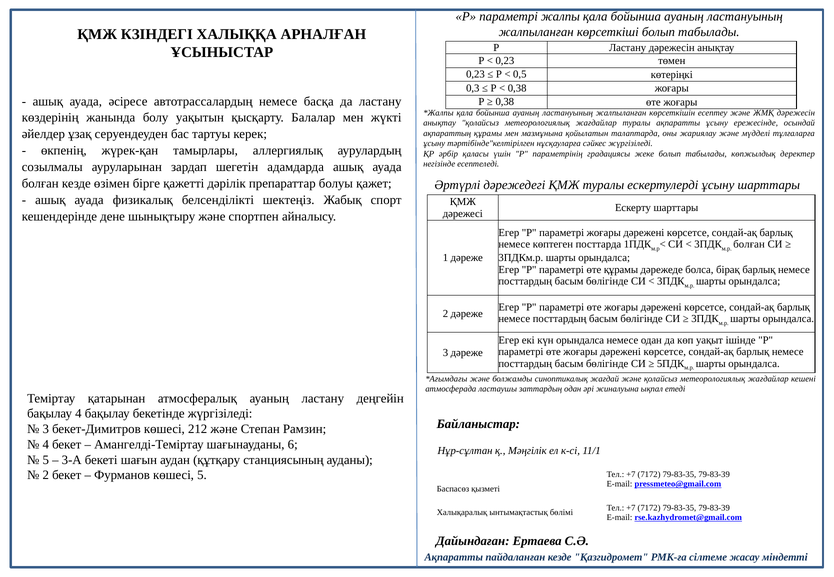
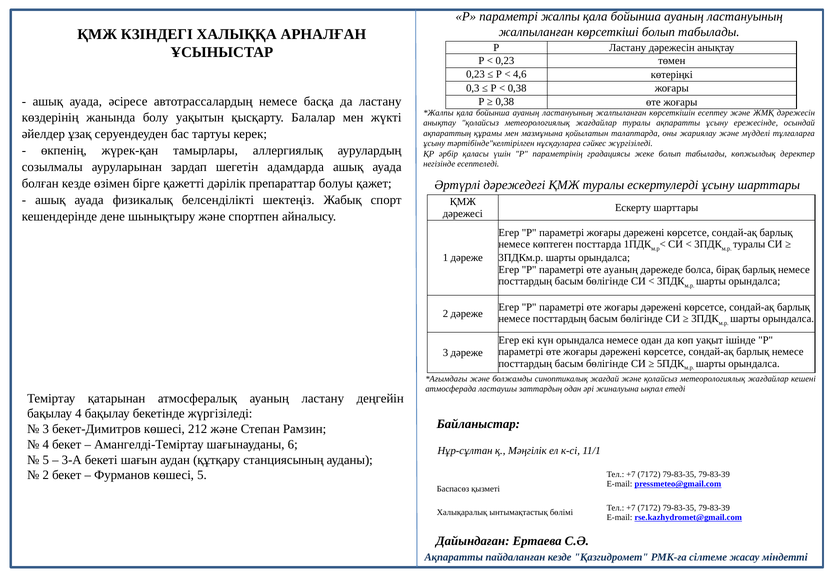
0,5: 0,5 -> 4,6 (520, 74)
болған: болған -> туралы (749, 244)
өте құрамы: құрамы -> ауаның (621, 270)
